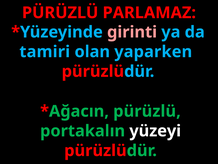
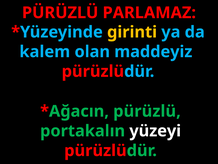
girinti colour: pink -> yellow (132, 32)
tamiri: tamiri -> kalem (45, 52)
yaparken: yaparken -> maddeyiz (153, 52)
